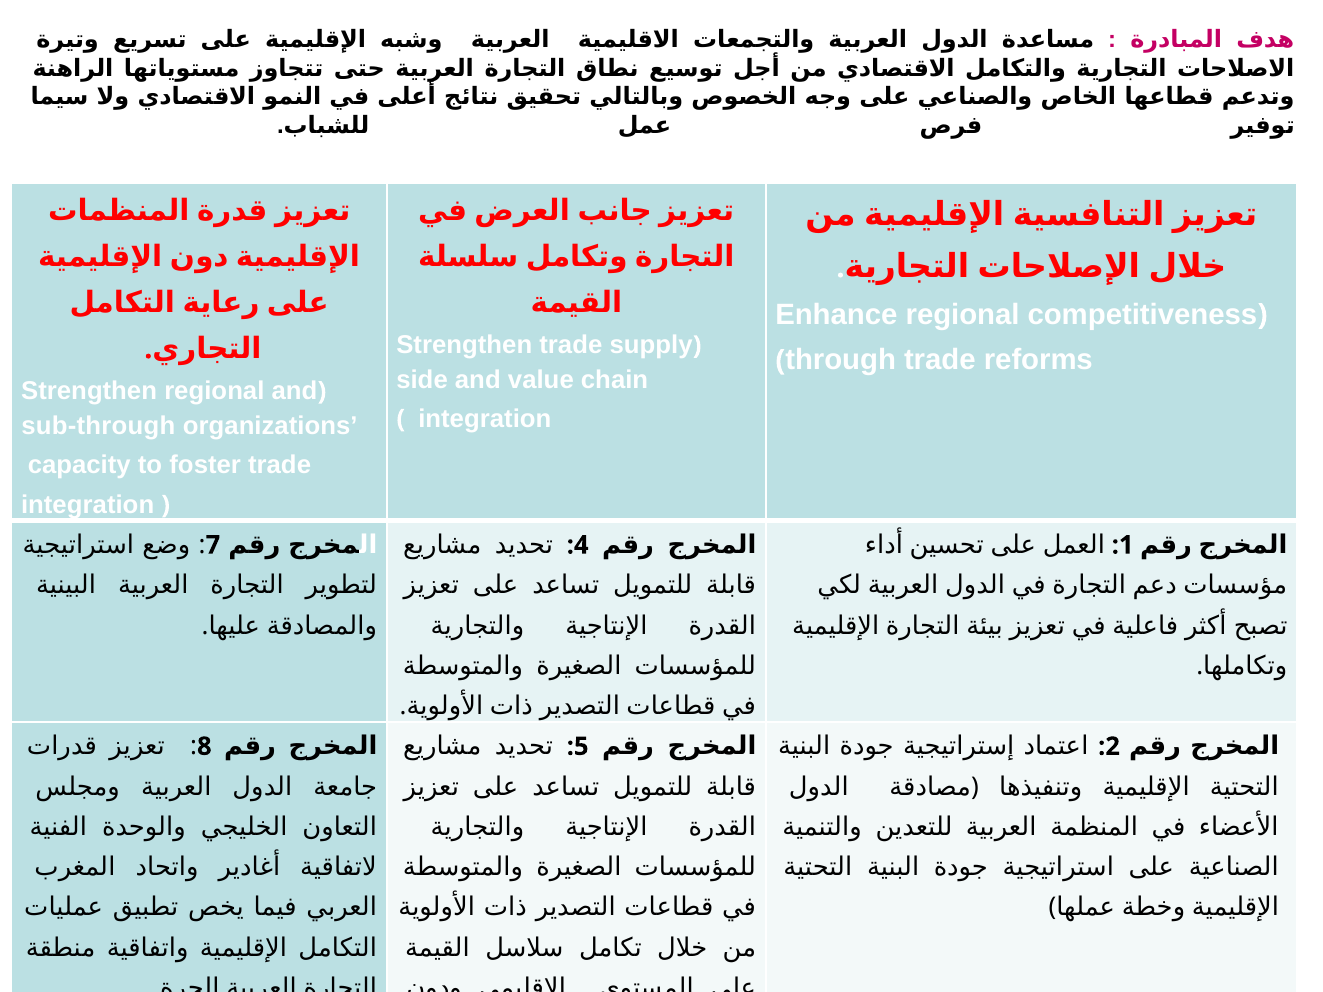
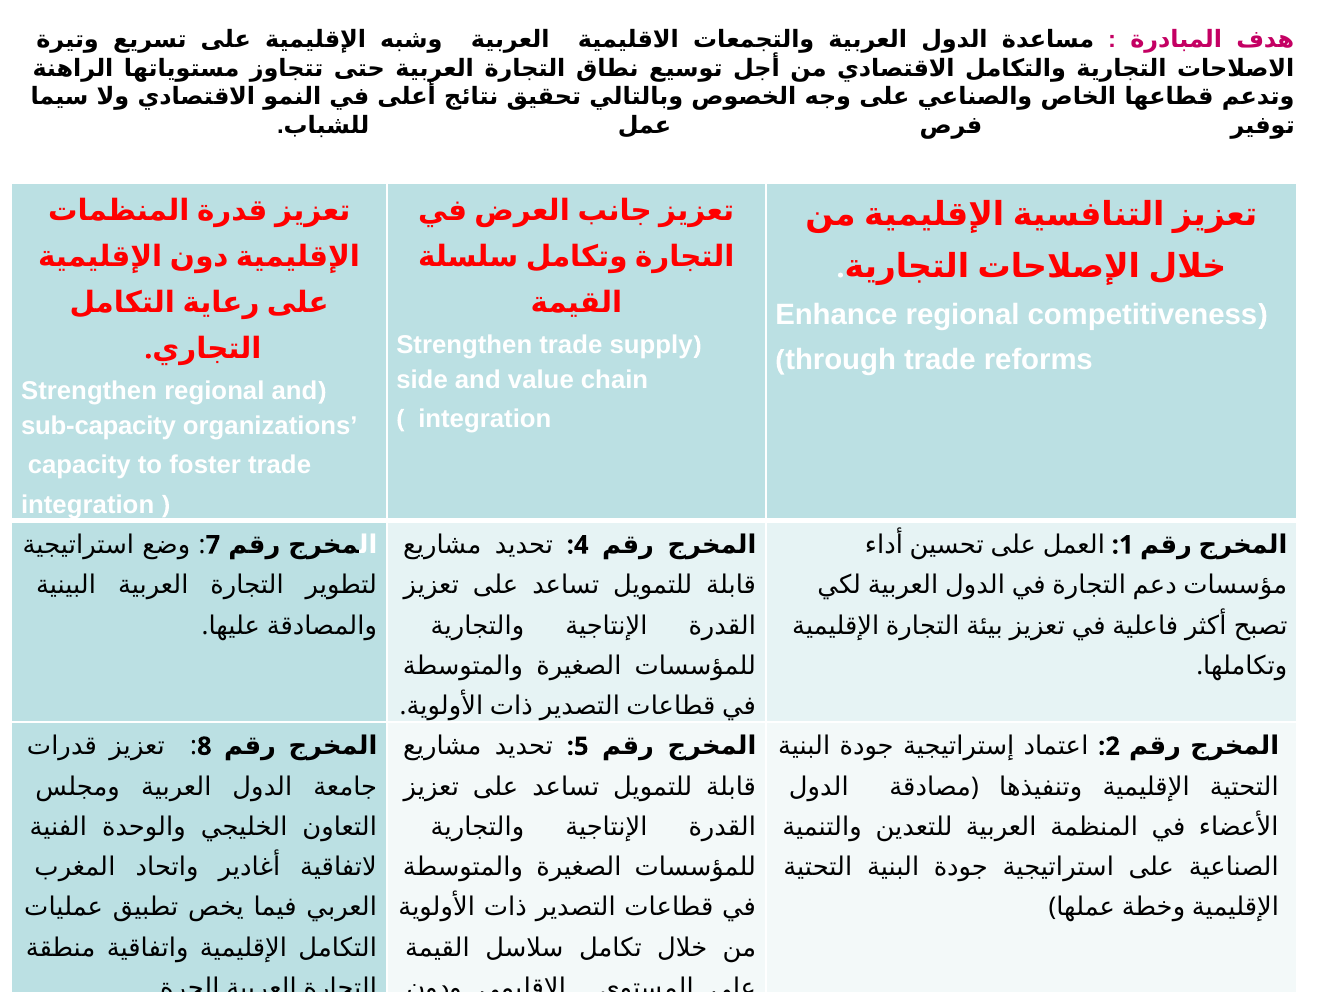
sub-through: sub-through -> sub-capacity (99, 426)
